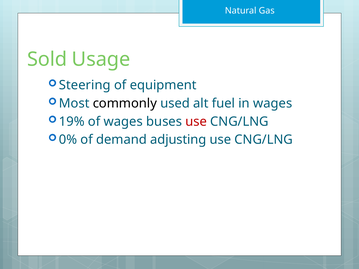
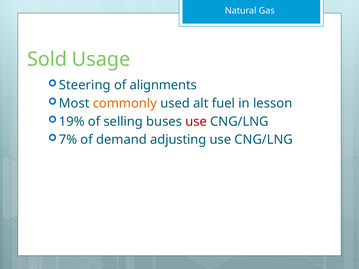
equipment: equipment -> alignments (163, 85)
commonly colour: black -> orange (125, 103)
in wages: wages -> lesson (273, 103)
of wages: wages -> selling (123, 122)
0%: 0% -> 7% (68, 140)
